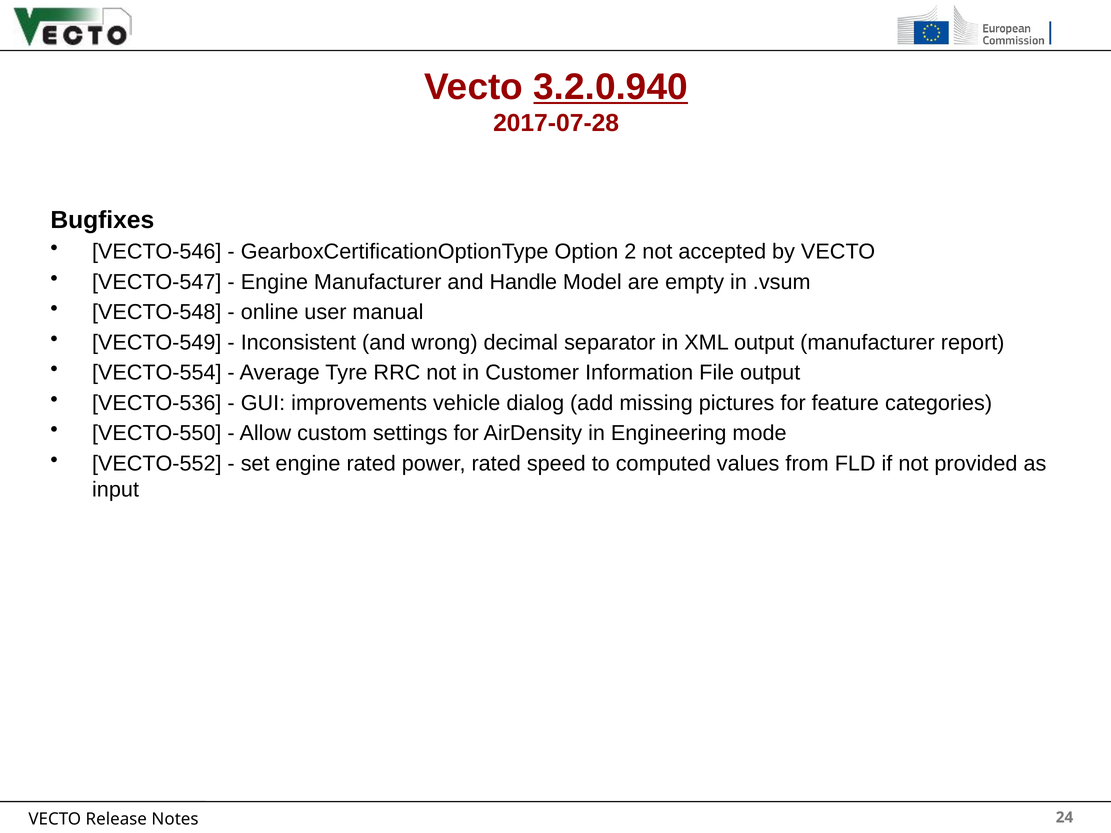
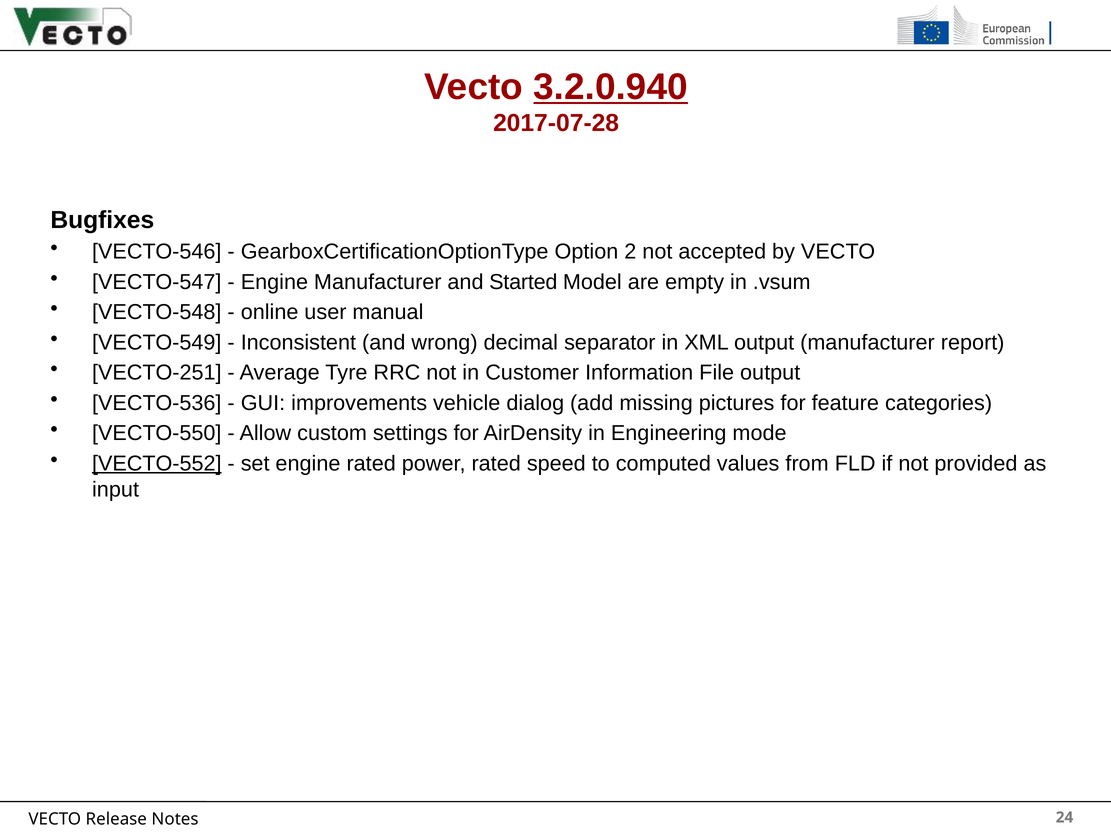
Handle: Handle -> Started (523, 282)
VECTO-554: VECTO-554 -> VECTO-251 (157, 373)
VECTO-552 underline: none -> present (157, 464)
